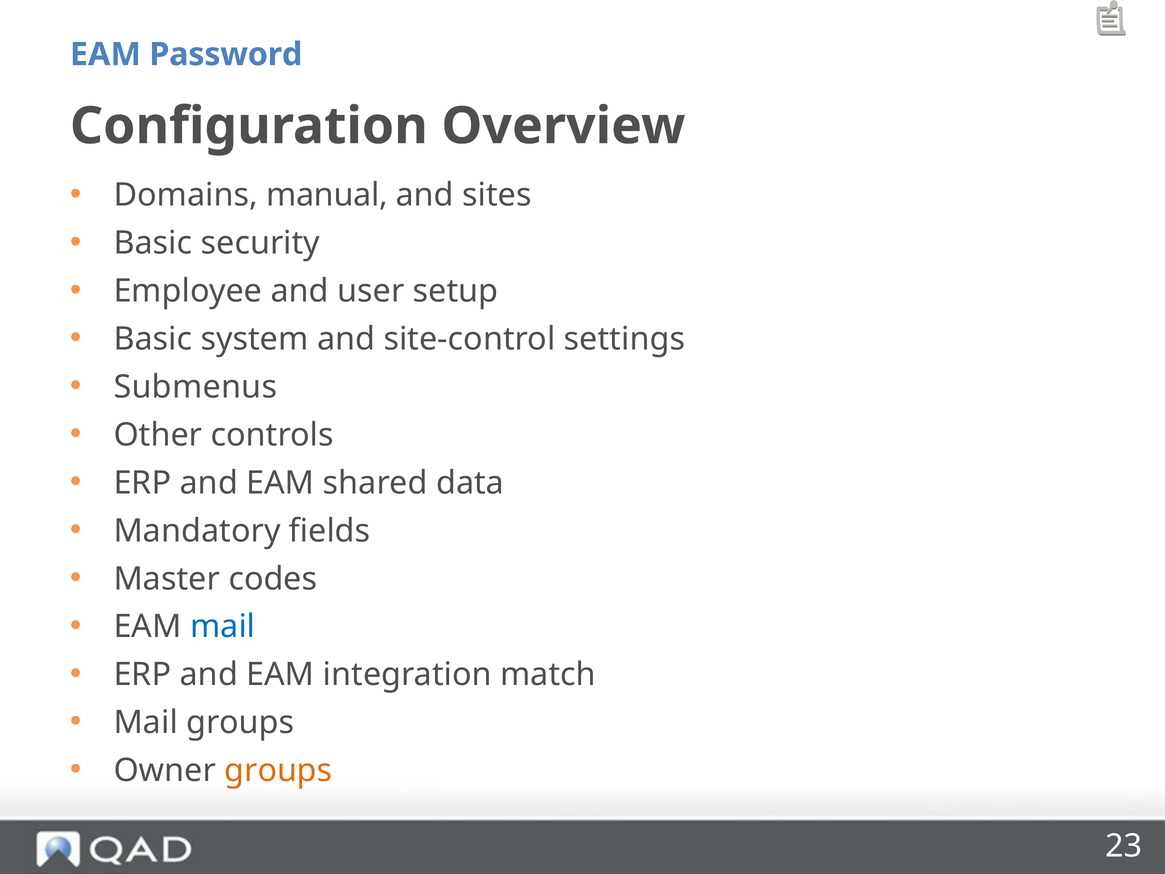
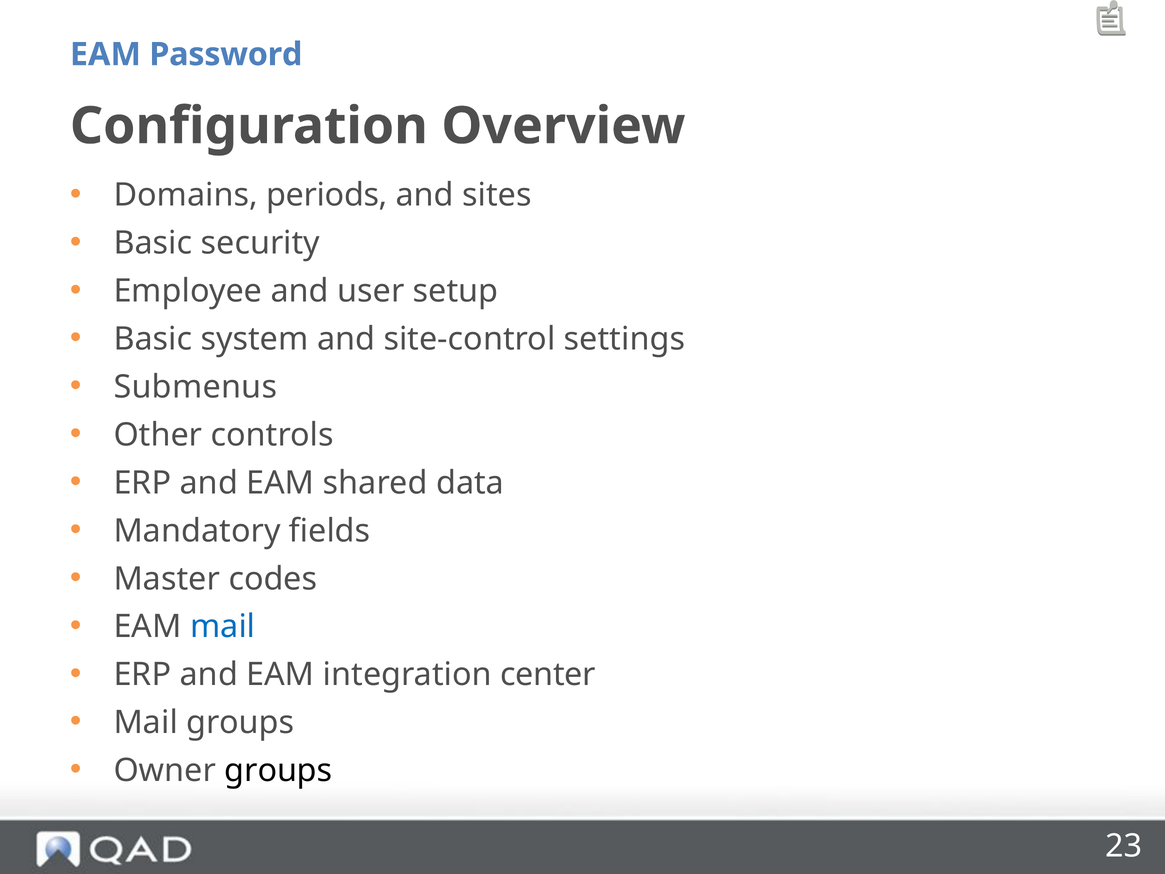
manual: manual -> periods (327, 195)
match: match -> center (548, 675)
groups colour: orange -> black (278, 770)
